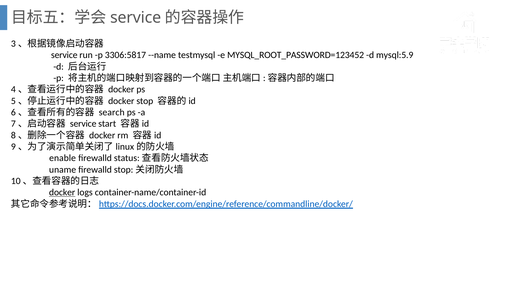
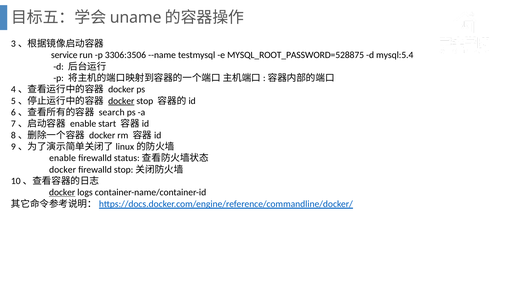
service: service -> uname (136, 18)
3306:5817: 3306:5817 -> 3306:3506 (125, 55)
MYSQL_ROOT_PASSWORD=123452: MYSQL_ROOT_PASSWORD=123452 -> MYSQL_ROOT_PASSWORD=528875 (296, 55)
mysql:5.9: mysql:5.9 -> mysql:5.4 (395, 55)
docker underline: none -> present (121, 101)
service: service -> enable (83, 124)
uname: uname -> docker (63, 169)
